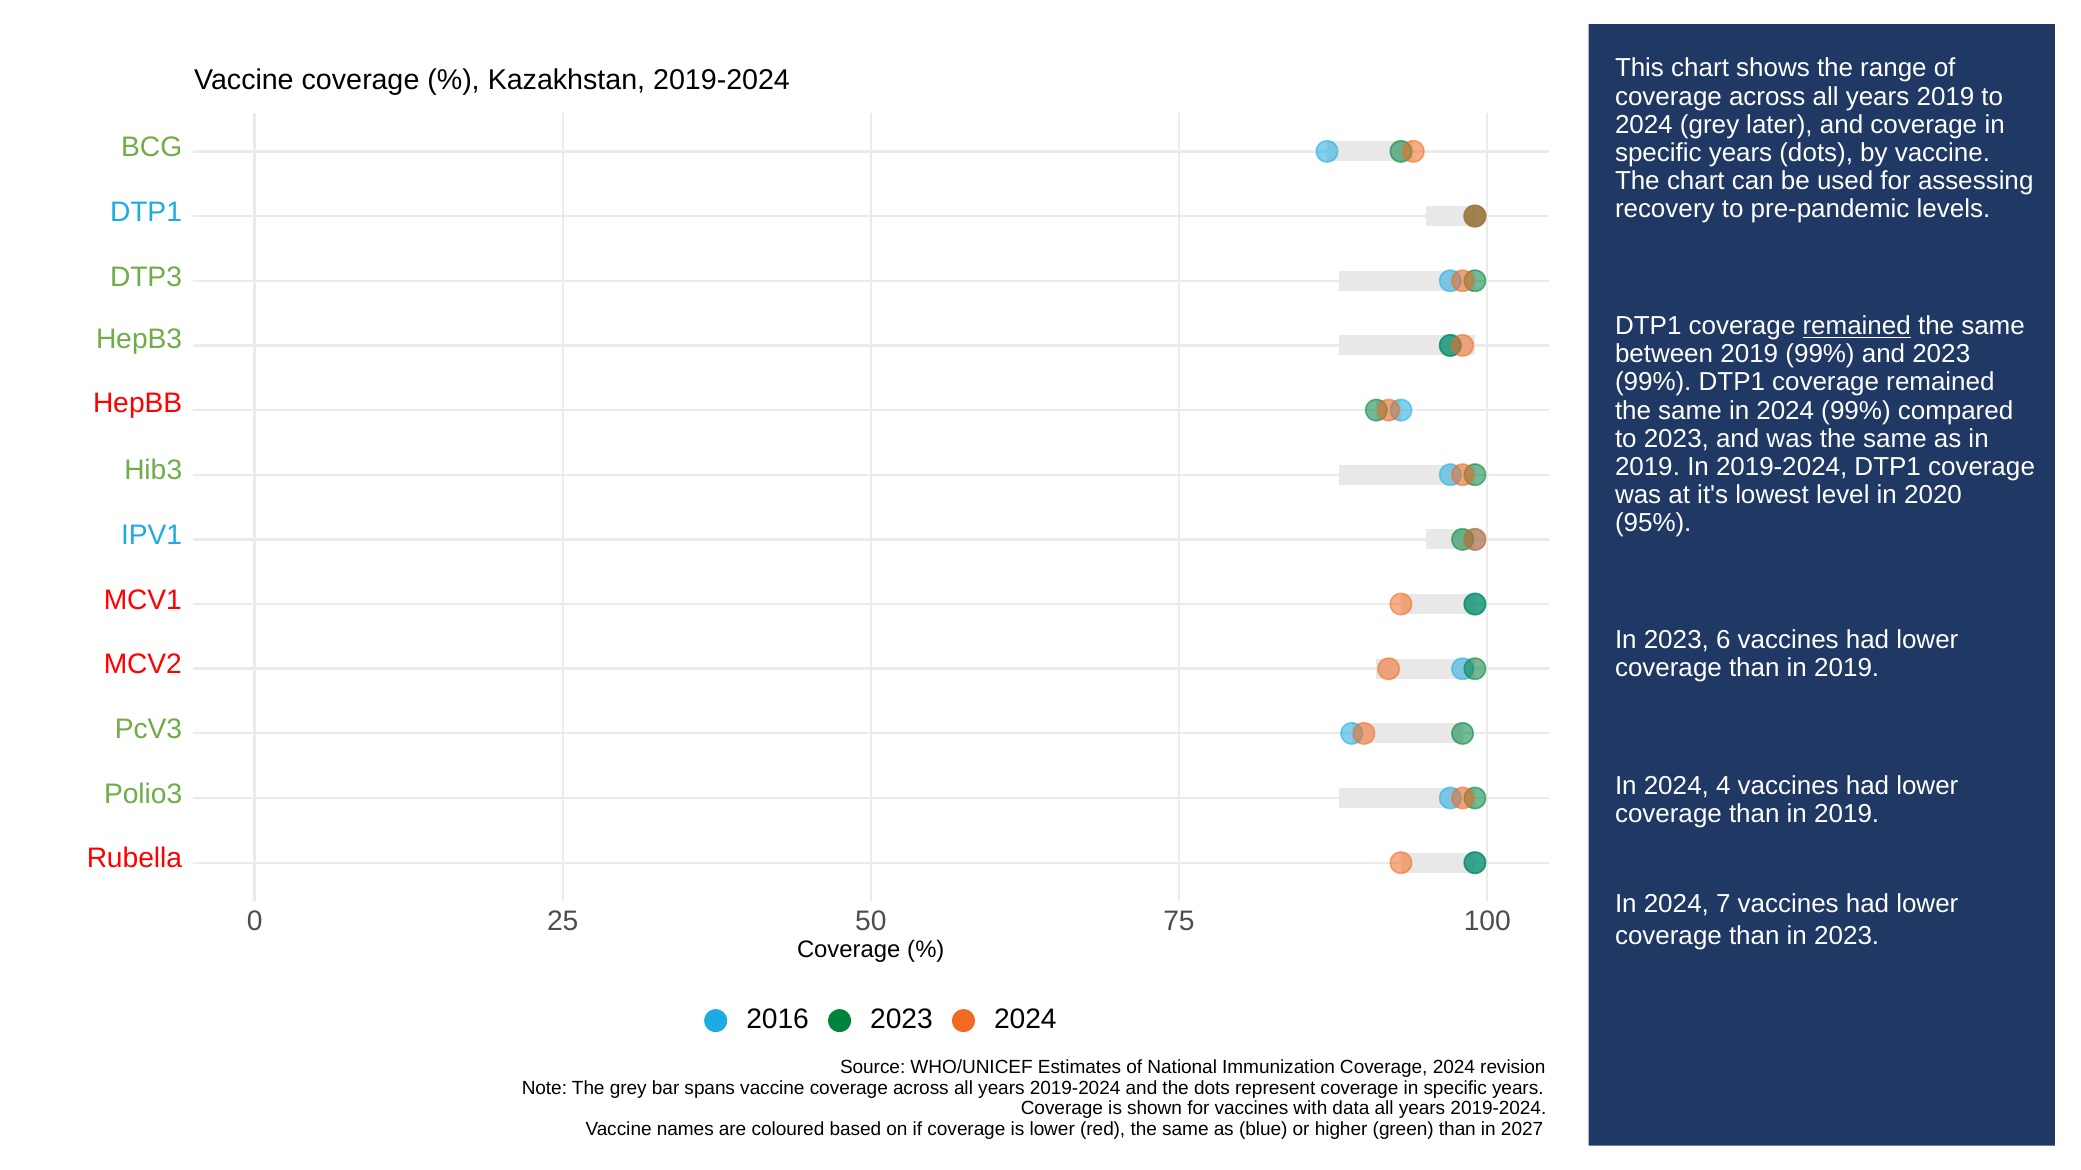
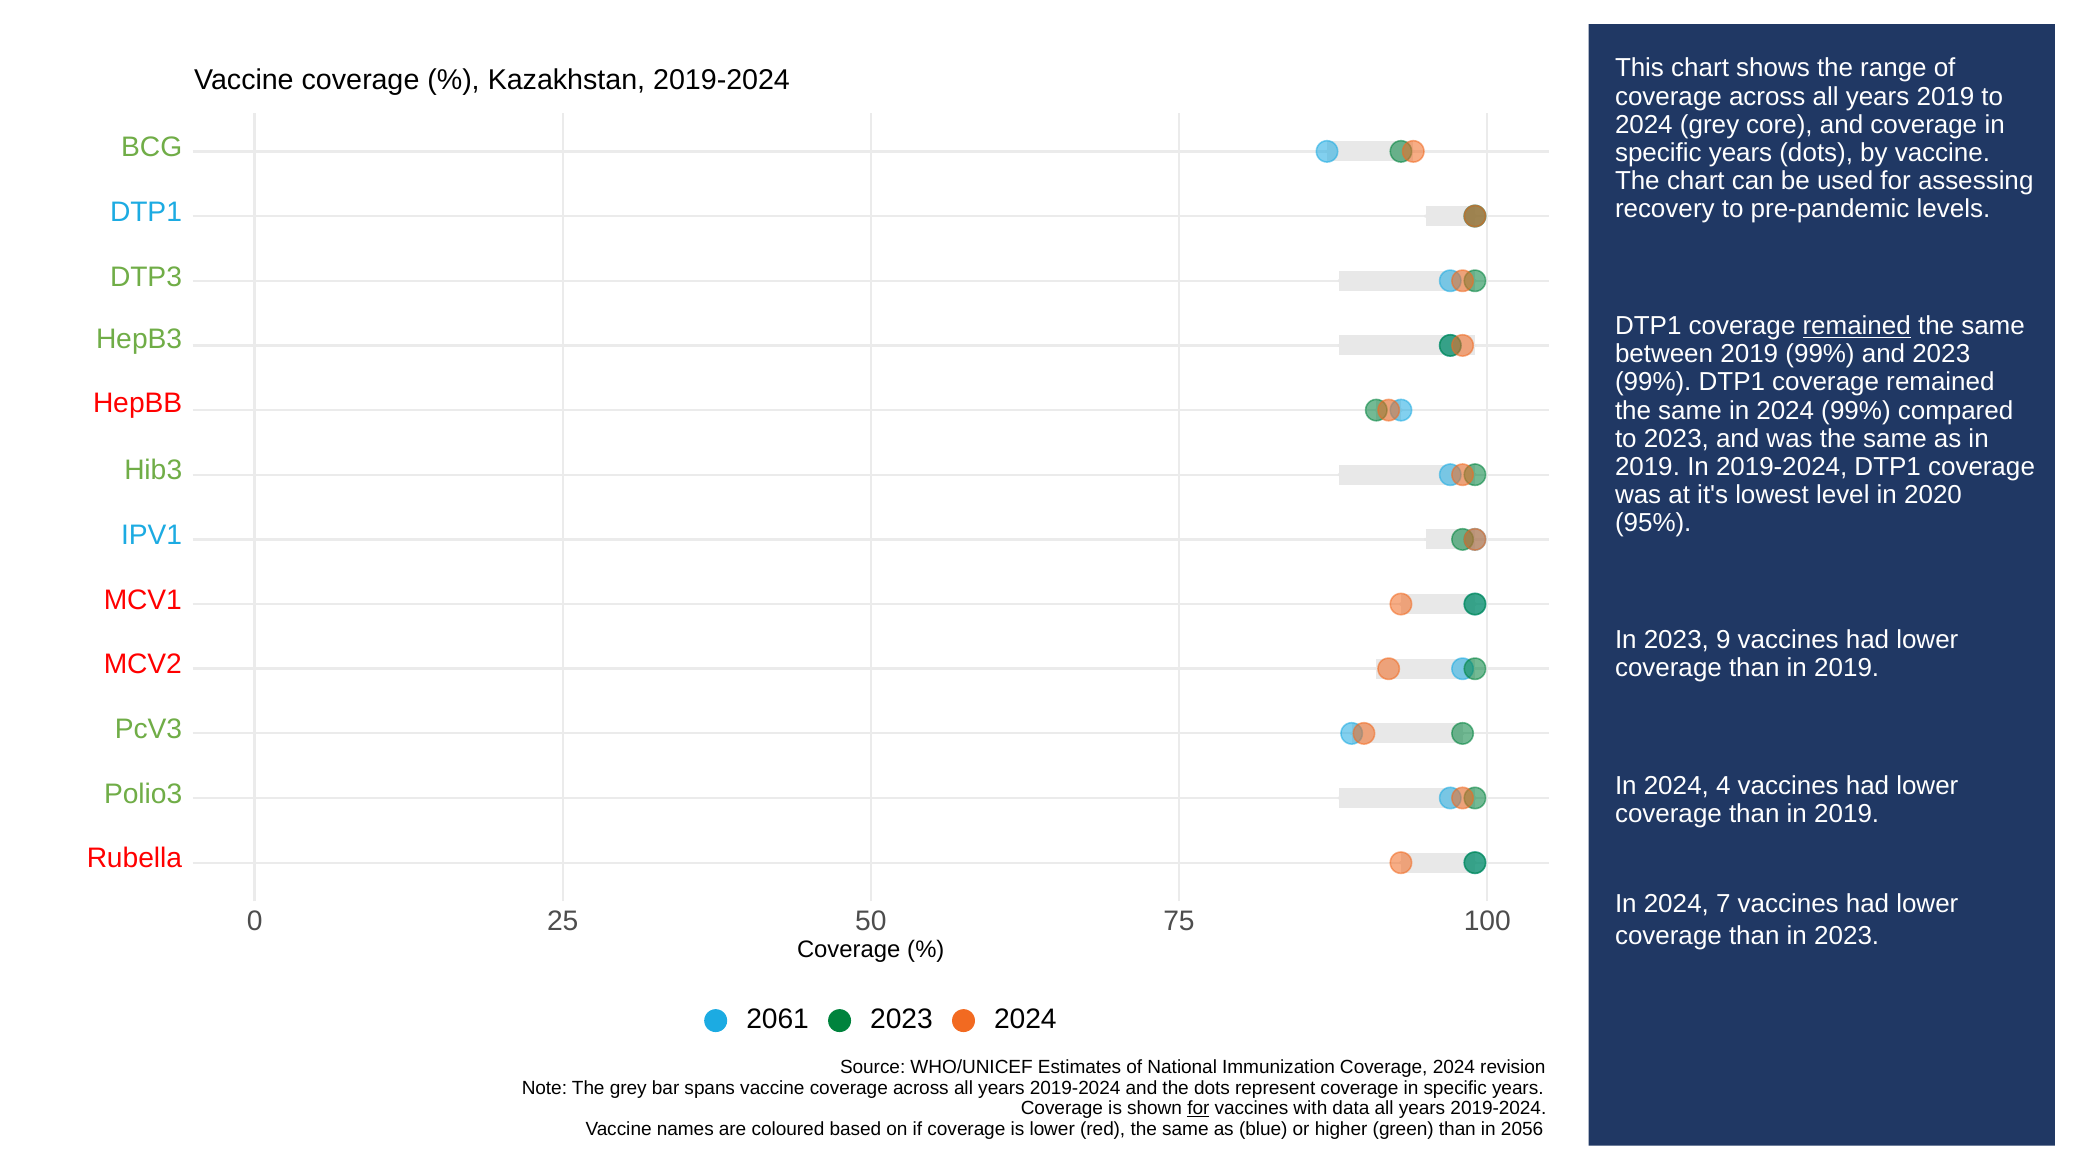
later: later -> core (1779, 125)
6: 6 -> 9 (1723, 641)
2016: 2016 -> 2061 (778, 1020)
for underline: none -> present (1198, 1109)
2027: 2027 -> 2056 (1522, 1129)
